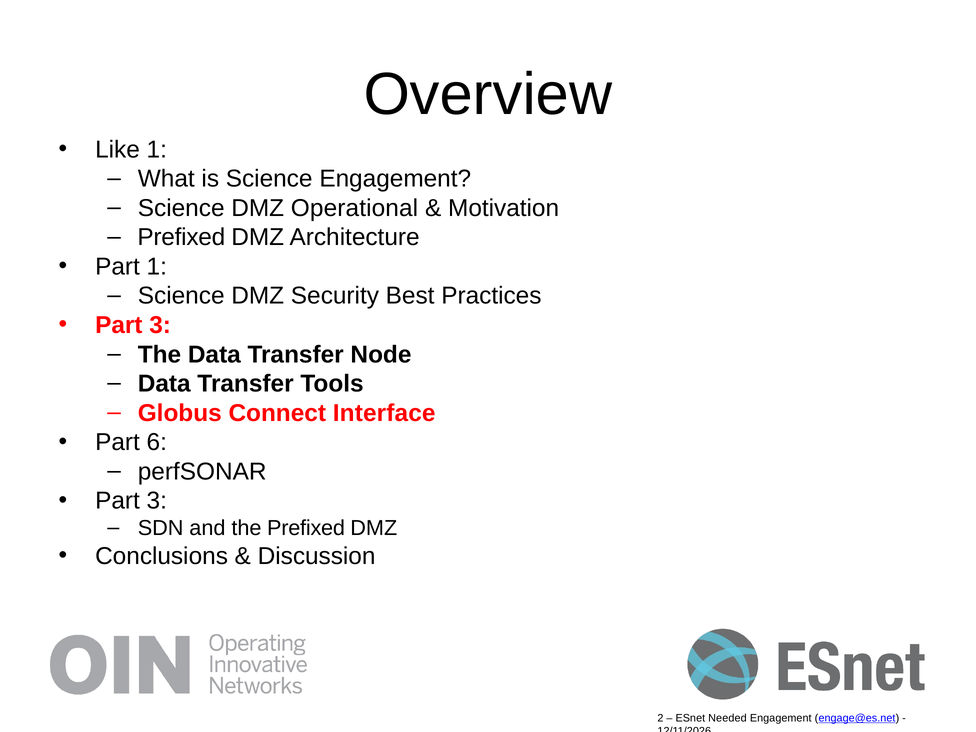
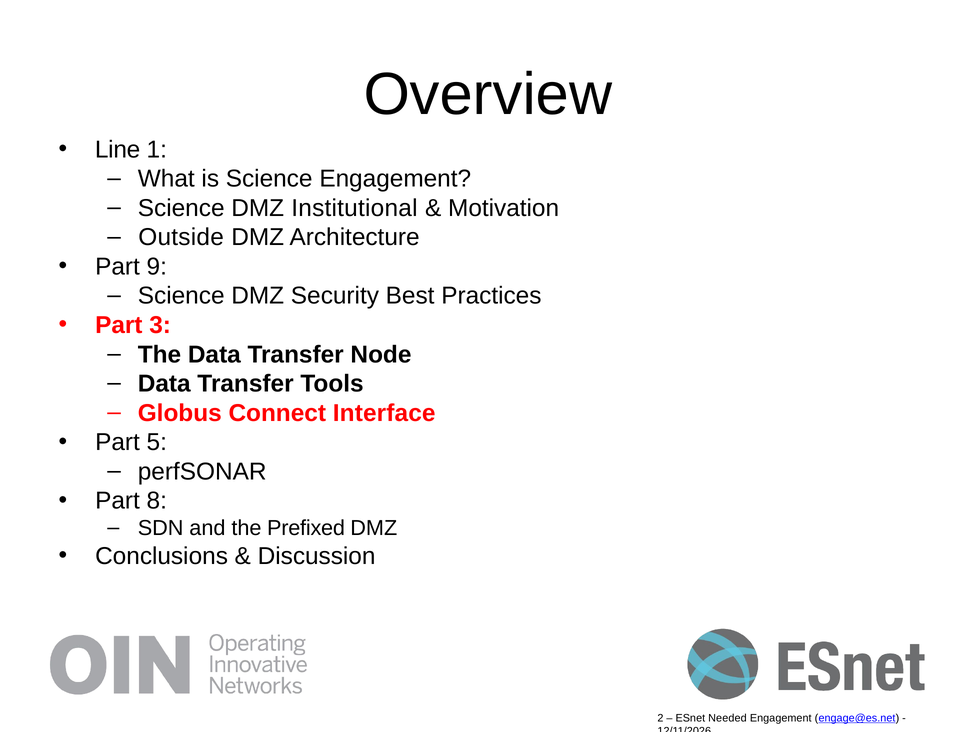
Like: Like -> Line (118, 149)
Operational: Operational -> Institutional (354, 208)
Prefixed: Prefixed -> Outside (181, 237)
Part 1: 1 -> 9 (157, 267)
6: 6 -> 5 (157, 442)
3: 3 -> 8 (157, 501)
